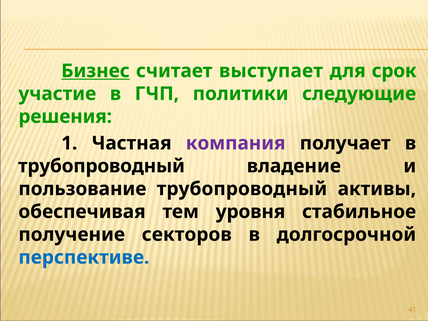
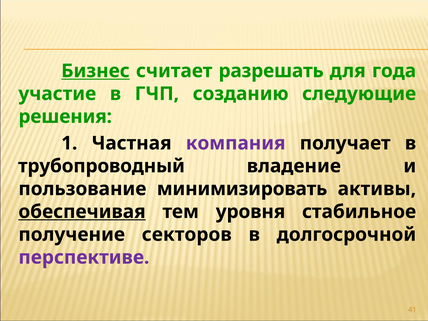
выступает: выступает -> разрешать (271, 71)
срок: срок -> года (394, 71)
политики: политики -> созданию (241, 94)
пользование трубопроводный: трубопроводный -> минимизировать (242, 189)
обеспечивая underline: none -> present (82, 212)
перспективе colour: blue -> purple (84, 257)
